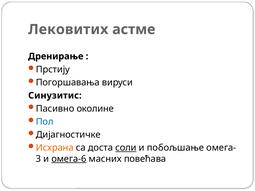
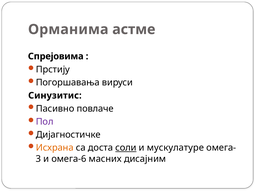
Лековитих: Лековитих -> Орманима (68, 29)
Дренирање: Дренирање -> Спрејовима (56, 56)
околине: околине -> повлаче (95, 109)
Пол colour: blue -> purple (45, 122)
побољшање: побољшање -> мускулатуре (175, 148)
омега-6 underline: present -> none (69, 159)
повећава: повећава -> дисајним (145, 159)
